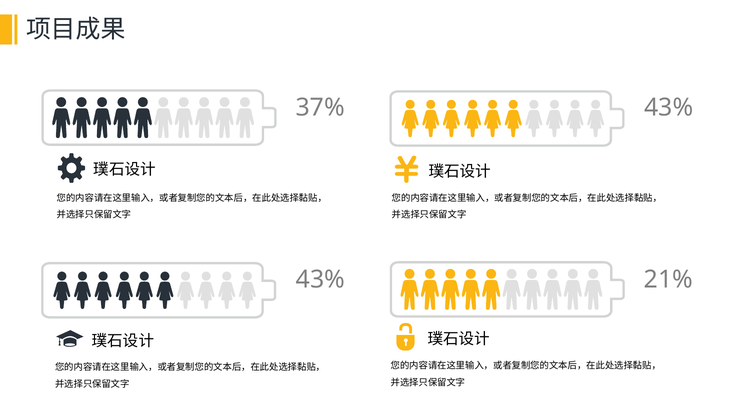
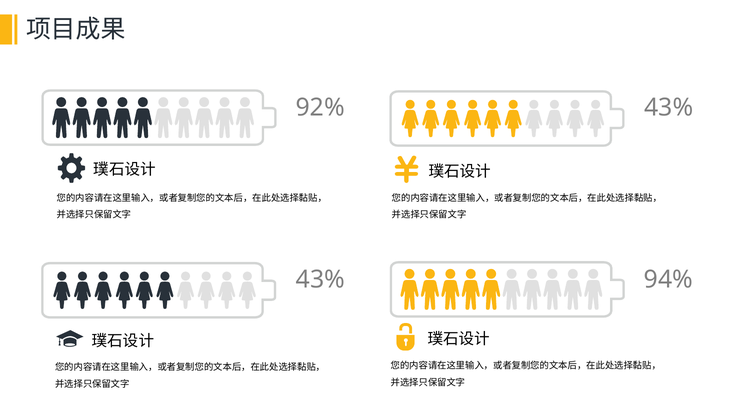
37%: 37% -> 92% (320, 108)
21%: 21% -> 94% (668, 279)
